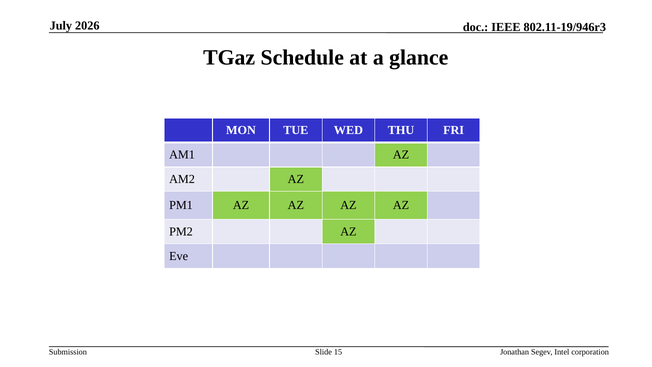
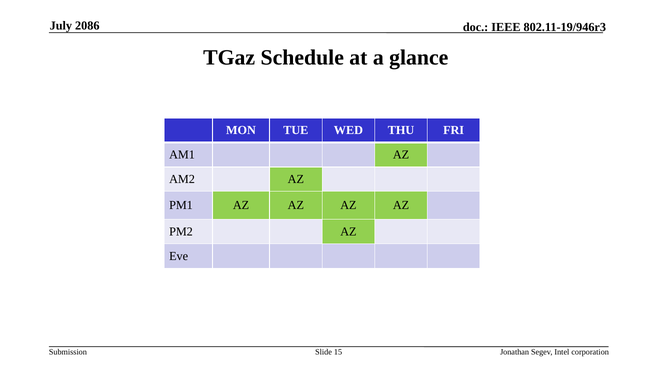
2026: 2026 -> 2086 (87, 26)
